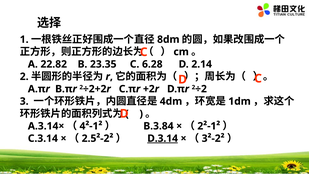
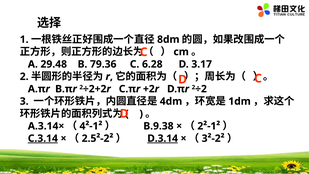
22.82: 22.82 -> 29.48 (54, 64)
23.35: 23.35 -> 79.36 (103, 64)
2.14: 2.14 -> 3.17 (202, 64)
B.3.84: B.3.84 -> B.9.38 (158, 126)
C.3.14 underline: none -> present (43, 138)
